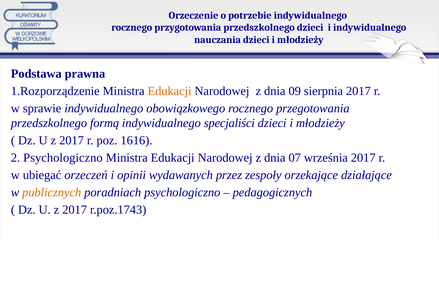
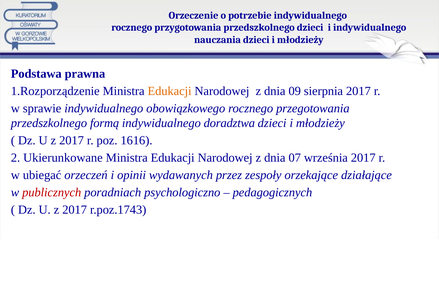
specjaliści: specjaliści -> doradztwa (229, 123)
2 Psychologiczno: Psychologiczno -> Ukierunkowane (63, 158)
publicznych colour: orange -> red (52, 192)
